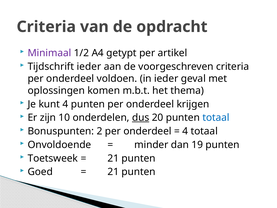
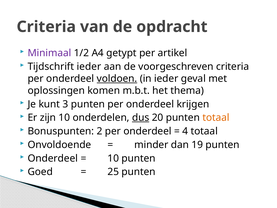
voldoen underline: none -> present (117, 78)
kunt 4: 4 -> 3 (65, 104)
totaal colour: blue -> orange (216, 118)
Toetsweek: Toetsweek -> Onderdeel (53, 158)
21: 21 -> 10 (113, 158)
21: 21 -> 25 (113, 172)
